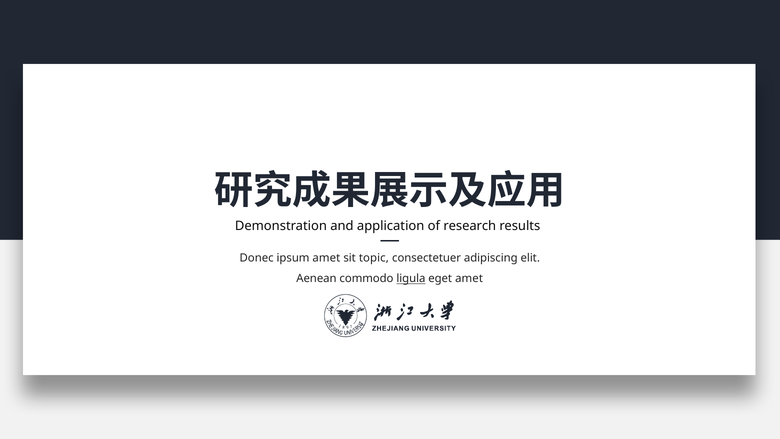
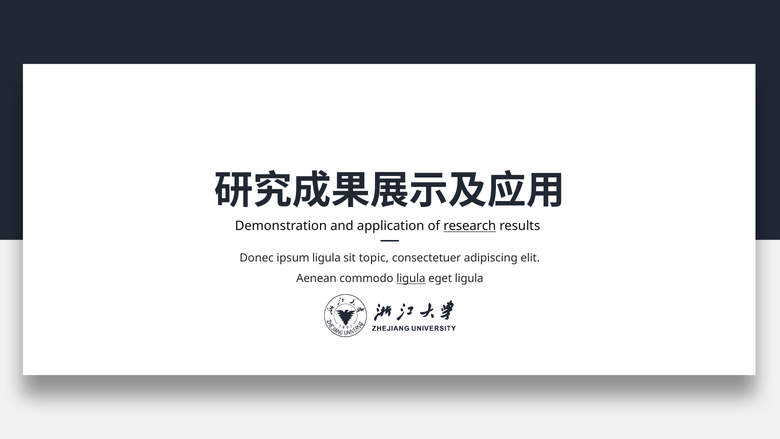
research underline: none -> present (470, 226)
ipsum amet: amet -> ligula (326, 258)
eget amet: amet -> ligula (469, 279)
